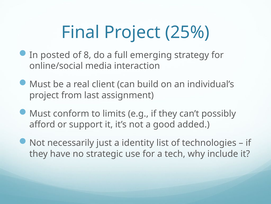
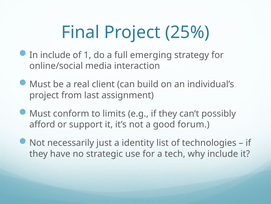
In posted: posted -> include (55, 55)
8: 8 -> 1 (87, 55)
added: added -> forum (194, 124)
